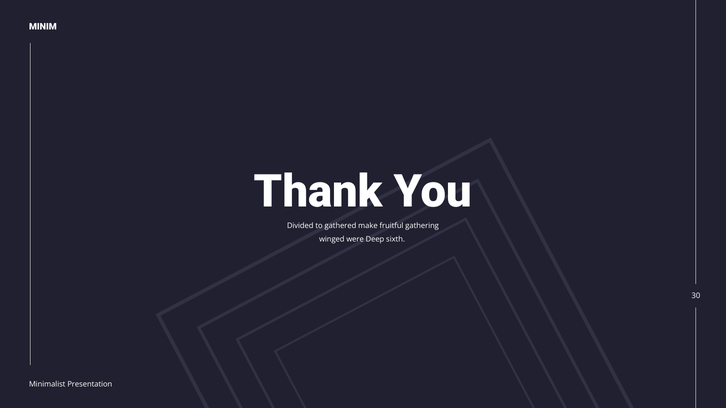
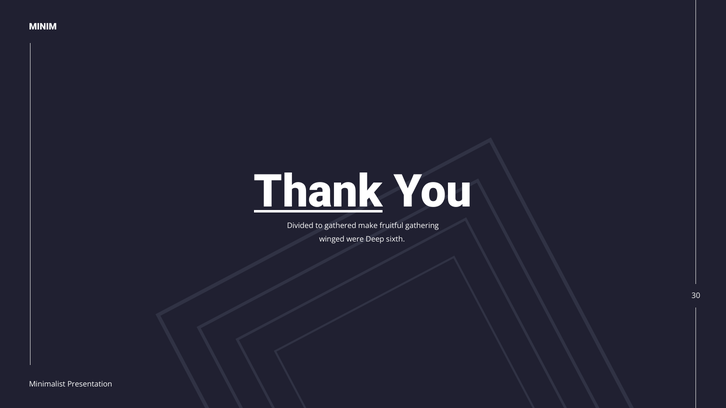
Thank underline: none -> present (318, 192)
